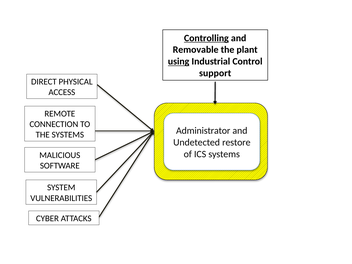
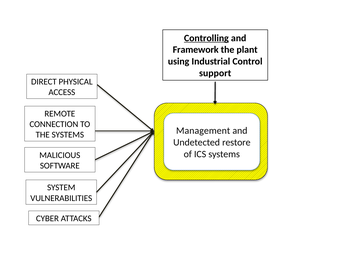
Removable: Removable -> Framework (196, 50)
using underline: present -> none (179, 62)
Administrator: Administrator -> Management (203, 131)
